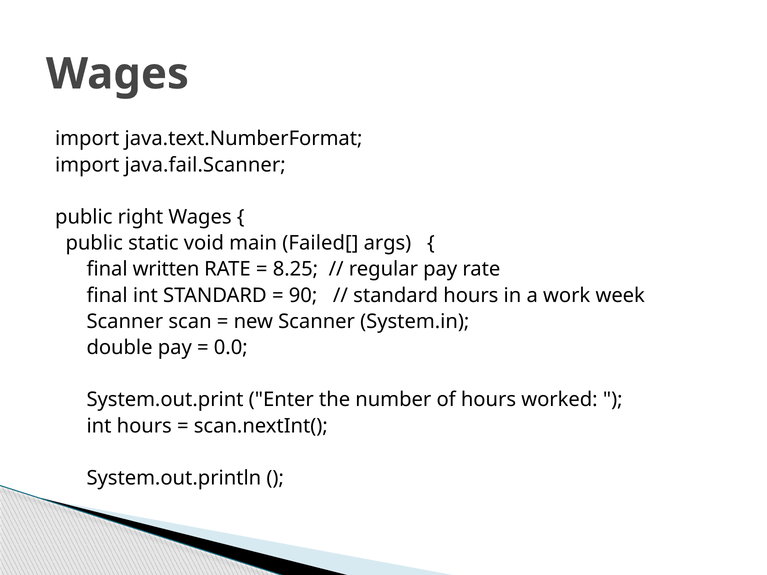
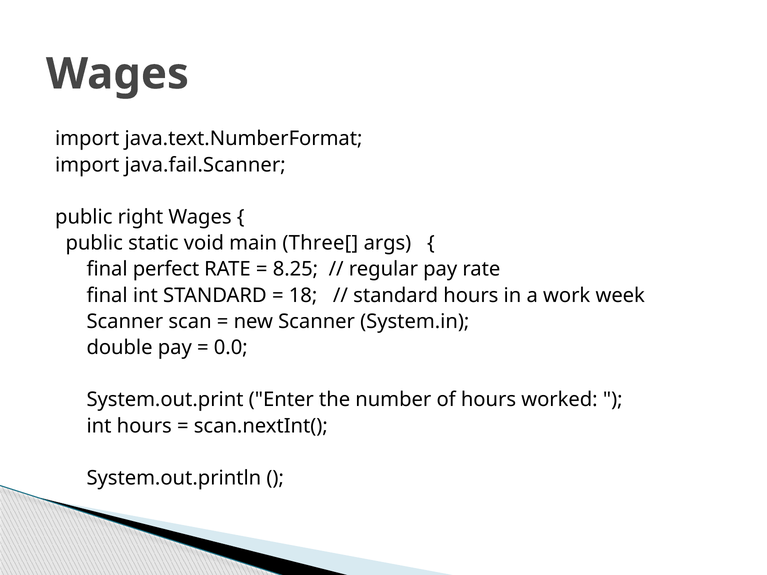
Failed[: Failed[ -> Three[ (320, 243)
written: written -> perfect (166, 269)
90: 90 -> 18 (303, 296)
